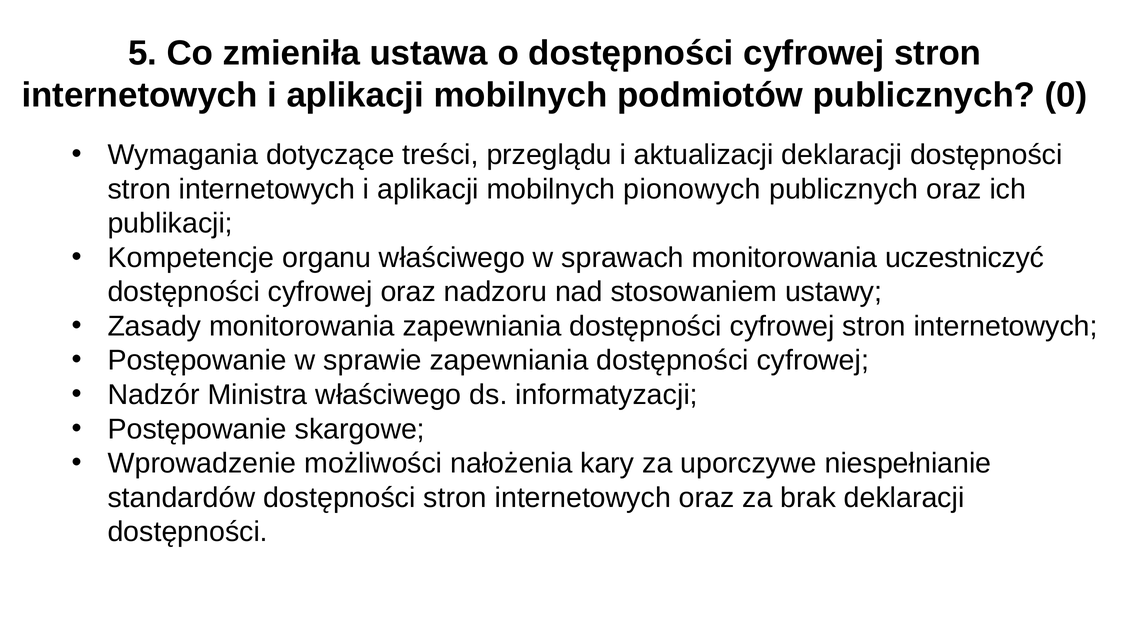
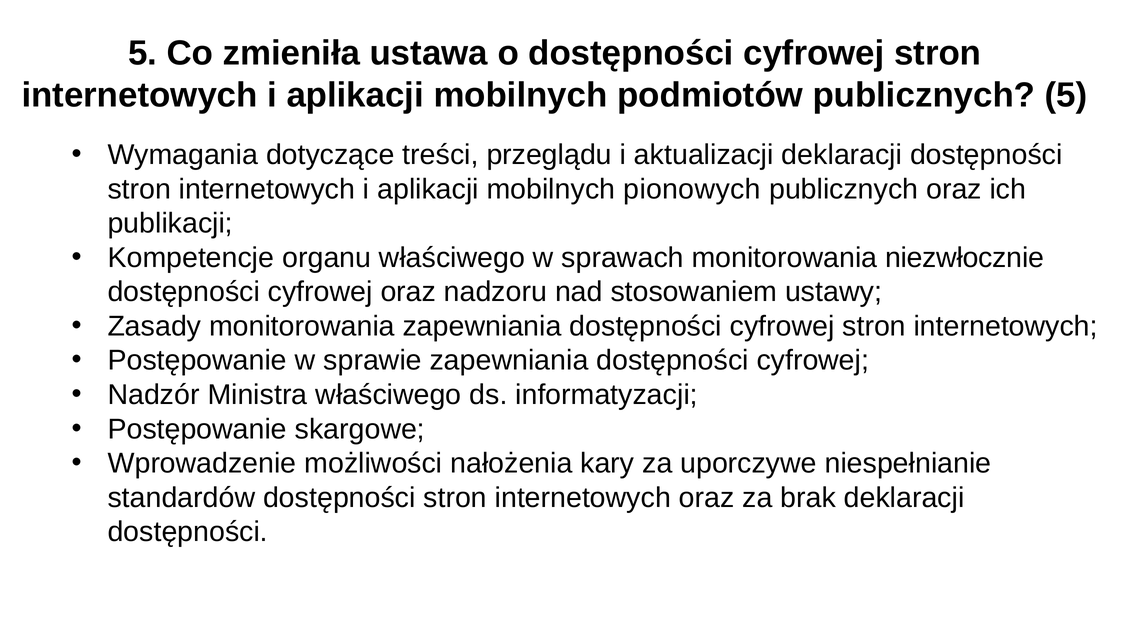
publicznych 0: 0 -> 5 (1066, 95)
uczestniczyć: uczestniczyć -> niezwłocznie (965, 258)
